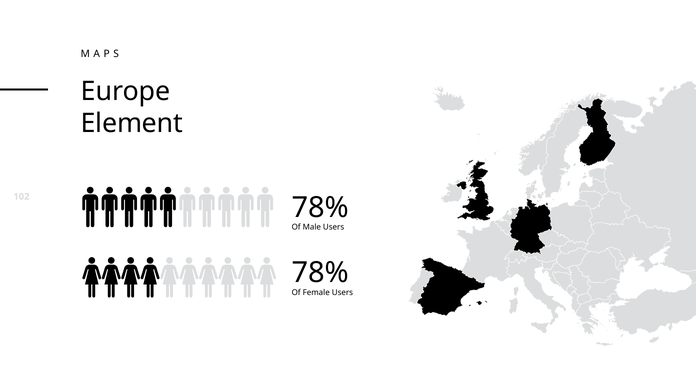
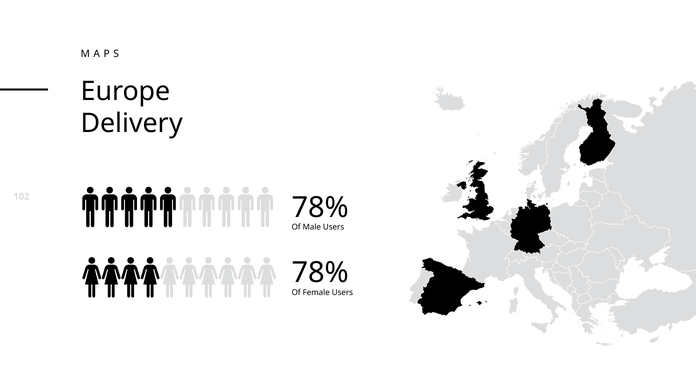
Element: Element -> Delivery (132, 123)
